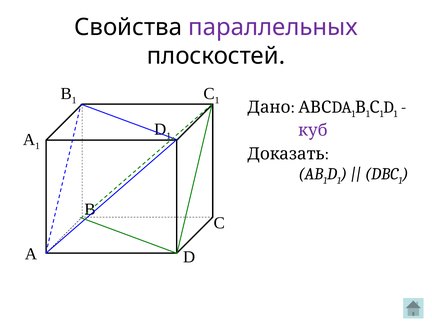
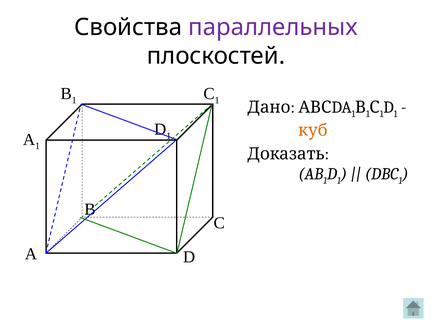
куб colour: purple -> orange (313, 130)
